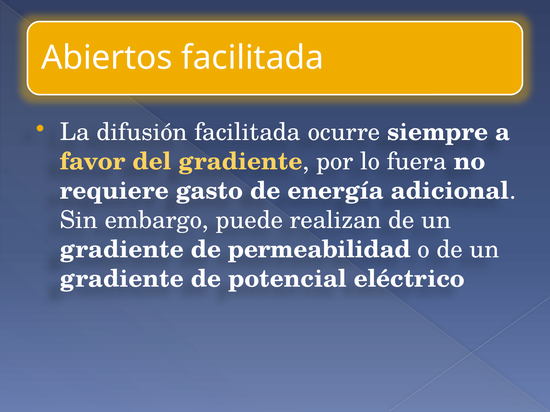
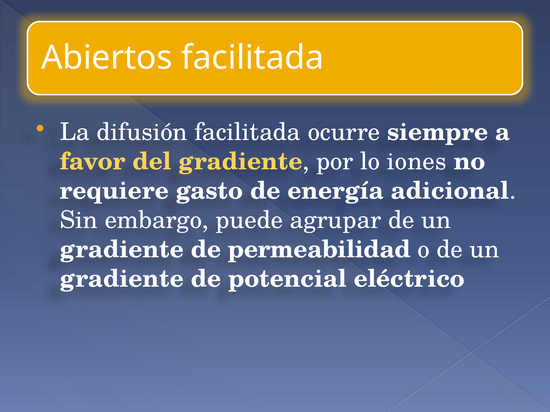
fuera: fuera -> iones (417, 162)
realizan: realizan -> agrupar (336, 220)
